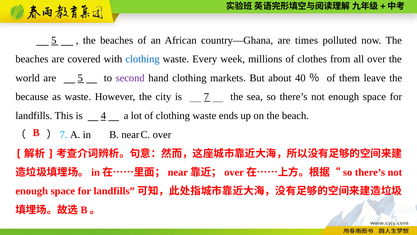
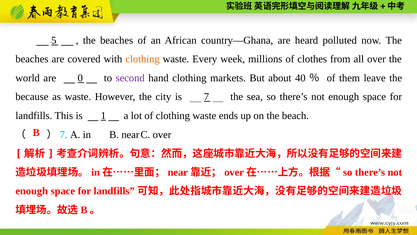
times: times -> heard (307, 40)
clothing colour: blue -> orange (143, 59)
are 5: 5 -> 0 (80, 78)
4: 4 -> 1 (103, 115)
